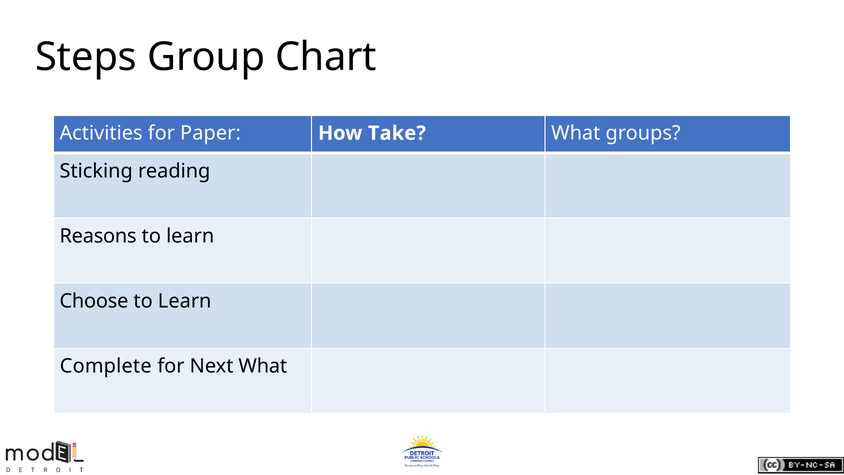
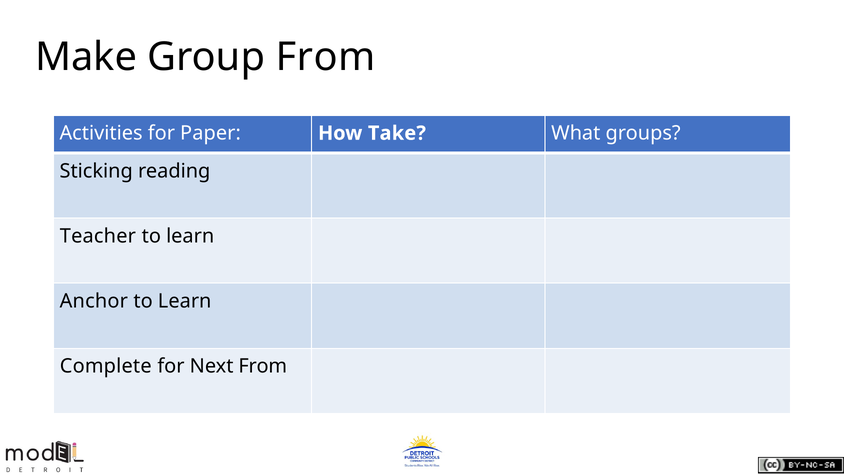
Steps: Steps -> Make (86, 57)
Group Chart: Chart -> From (325, 57)
Reasons: Reasons -> Teacher (98, 236)
Choose: Choose -> Anchor (94, 301)
Next What: What -> From (263, 366)
